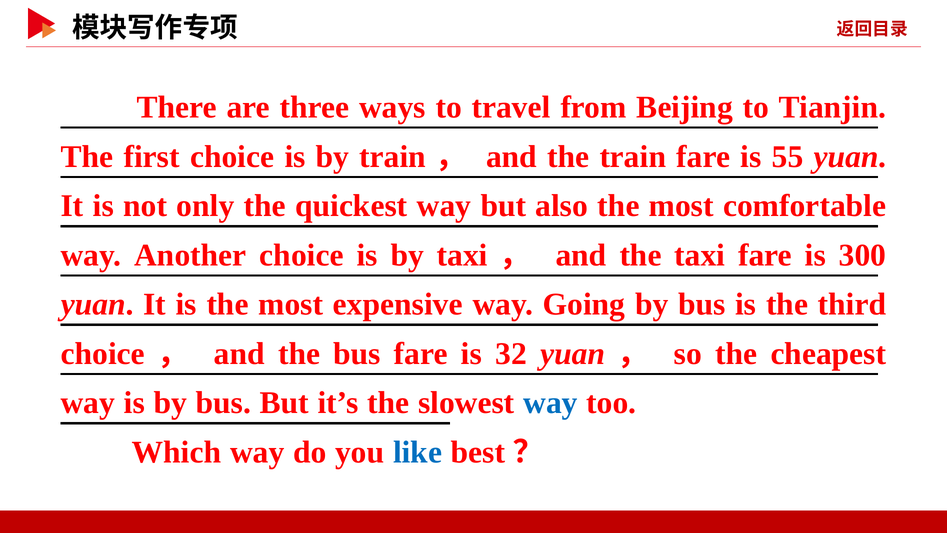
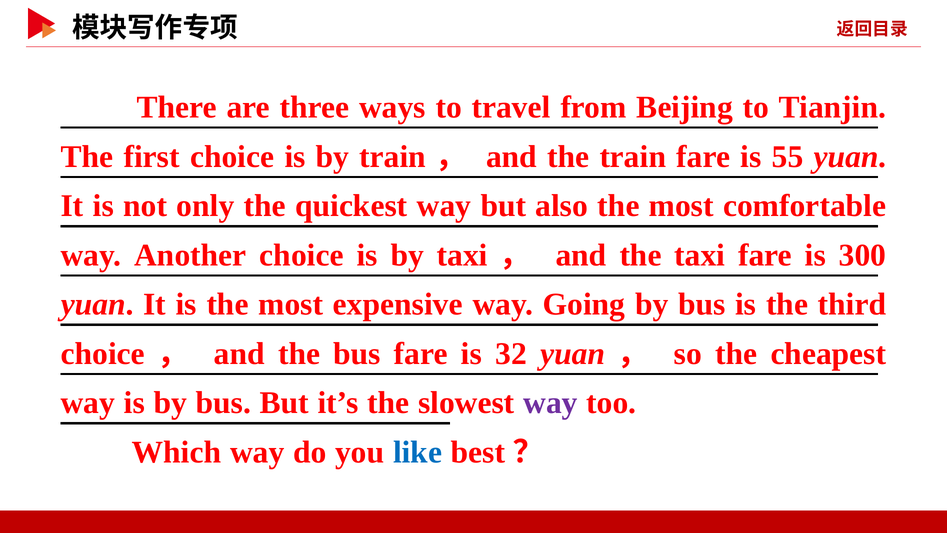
way colour: blue -> purple (551, 403)
